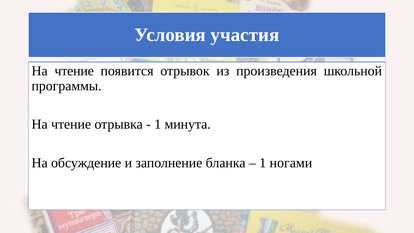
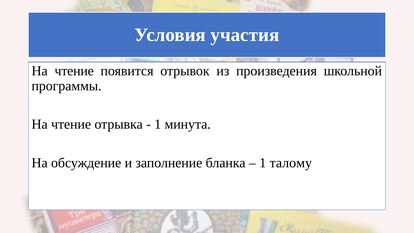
ногами: ногами -> талому (291, 163)
